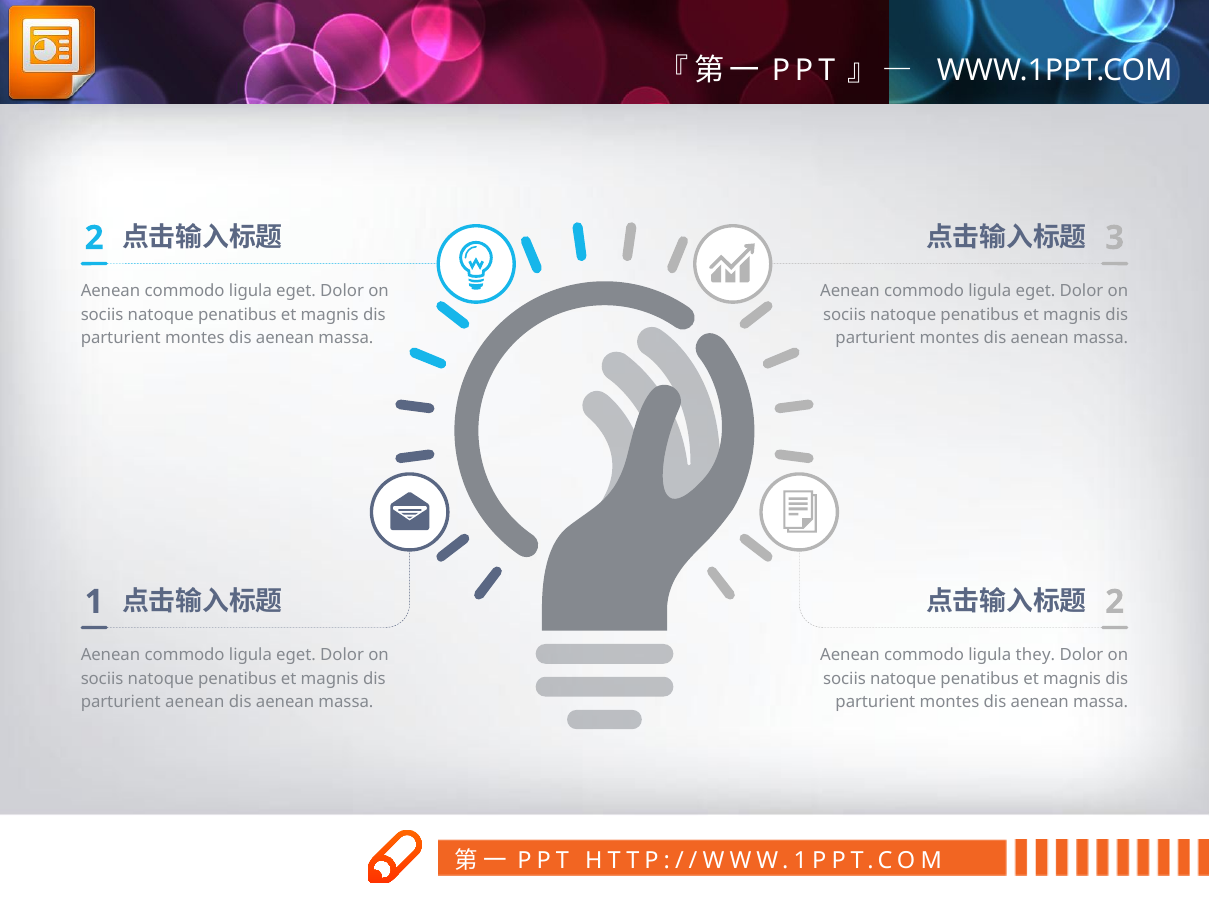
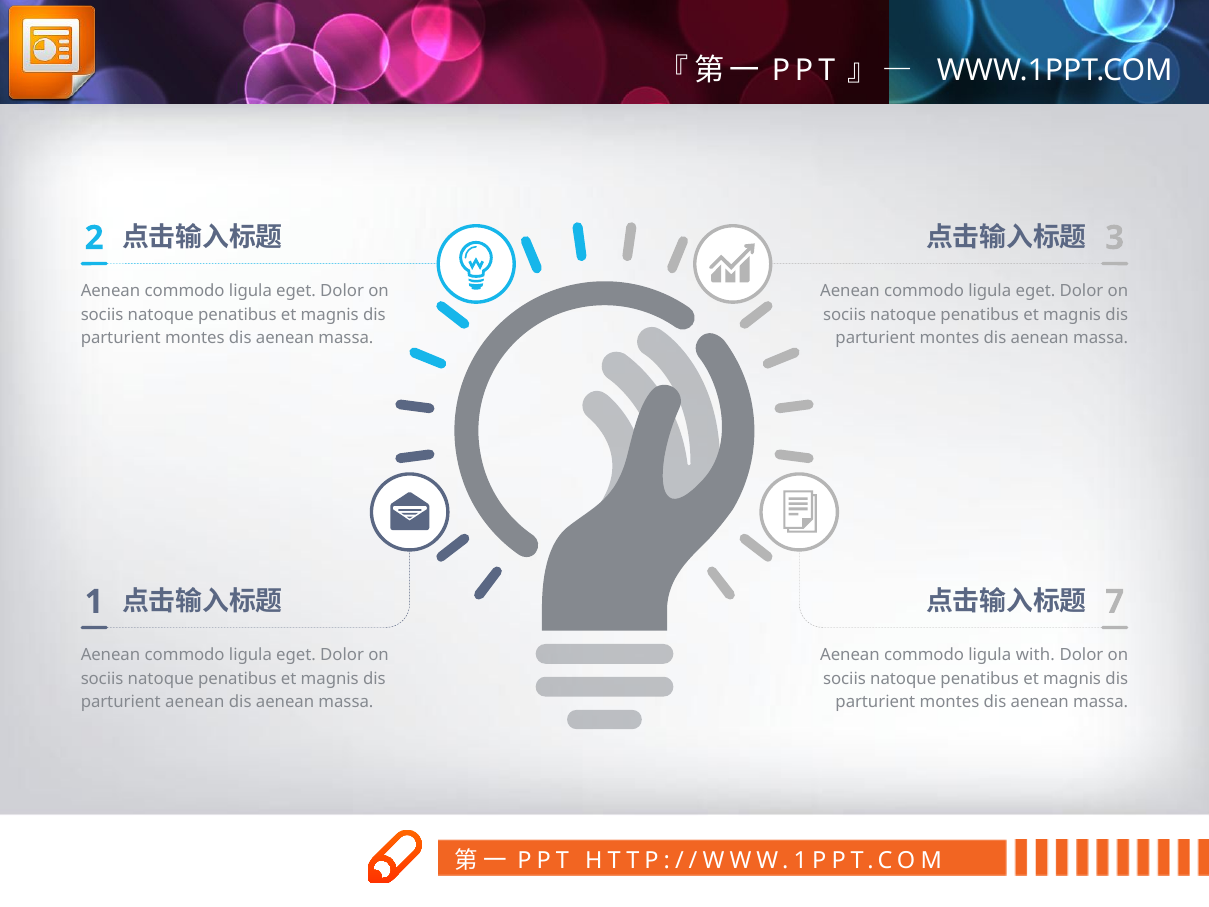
2: 2 -> 7 (1115, 602)
they: they -> with (1035, 655)
